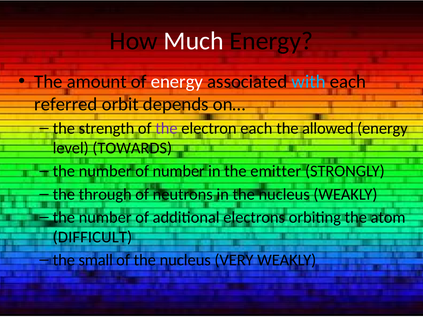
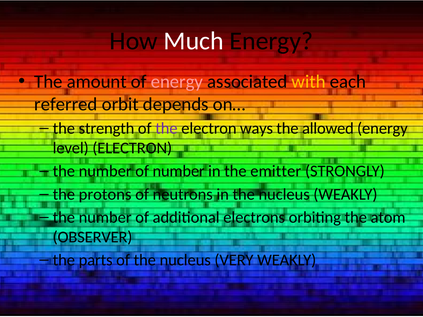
energy colour: white -> pink (177, 82)
with colour: light blue -> yellow (309, 82)
electron each: each -> ways (257, 129)
level TOWARDS: TOWARDS -> ELECTRON (132, 148)
through: through -> protons (105, 194)
DIFFICULT: DIFFICULT -> OBSERVER (93, 237)
small: small -> parts (96, 260)
